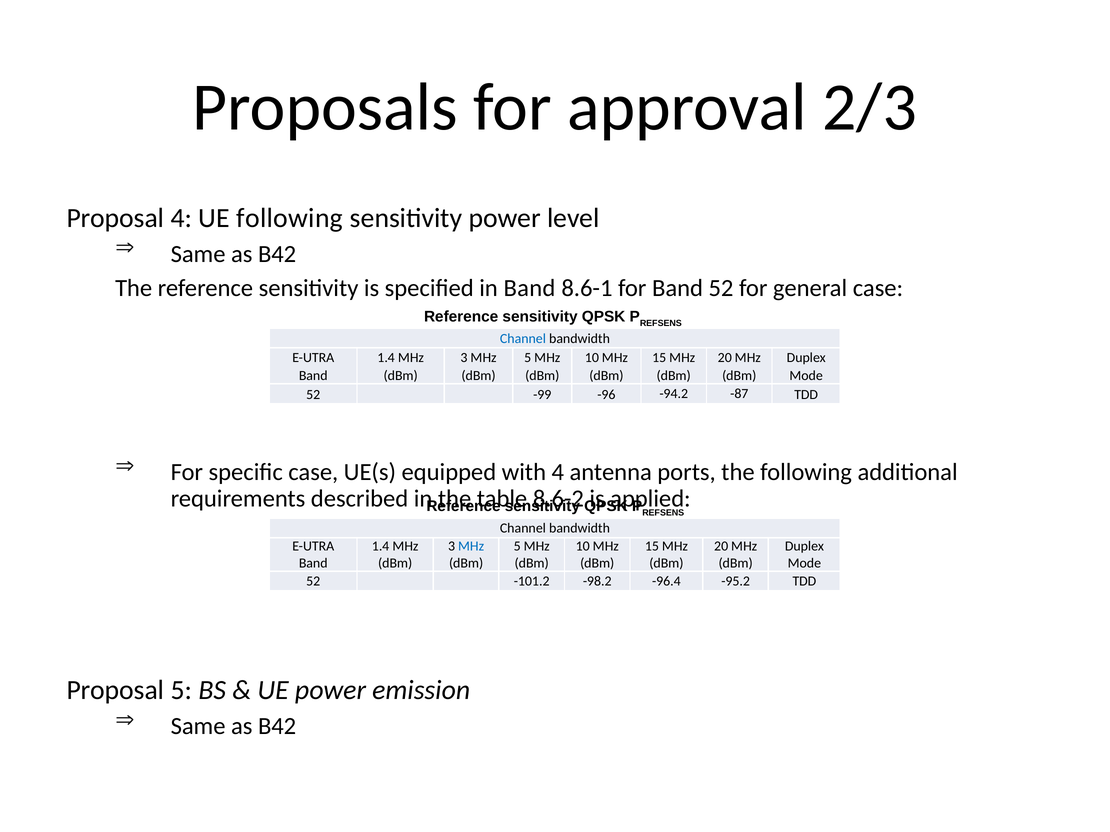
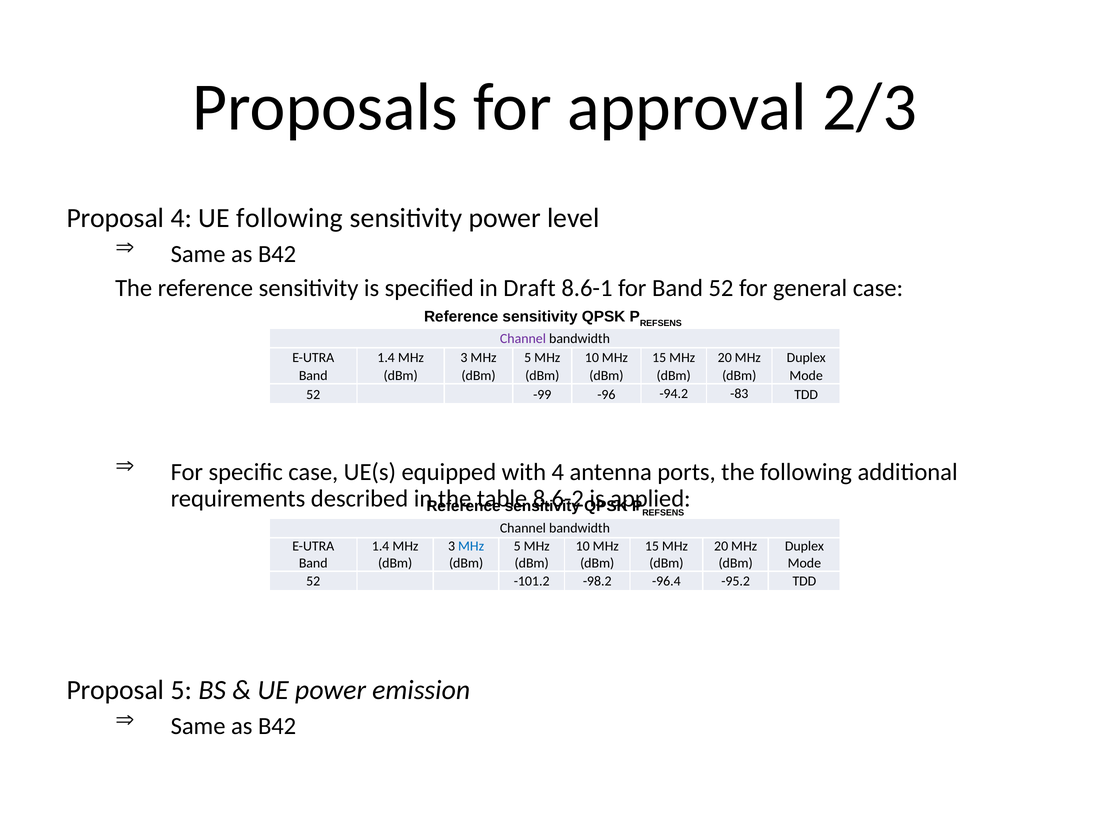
in Band: Band -> Draft (529, 288)
Channel colour: blue -> purple (523, 339)
-87: -87 -> -83 (739, 394)
